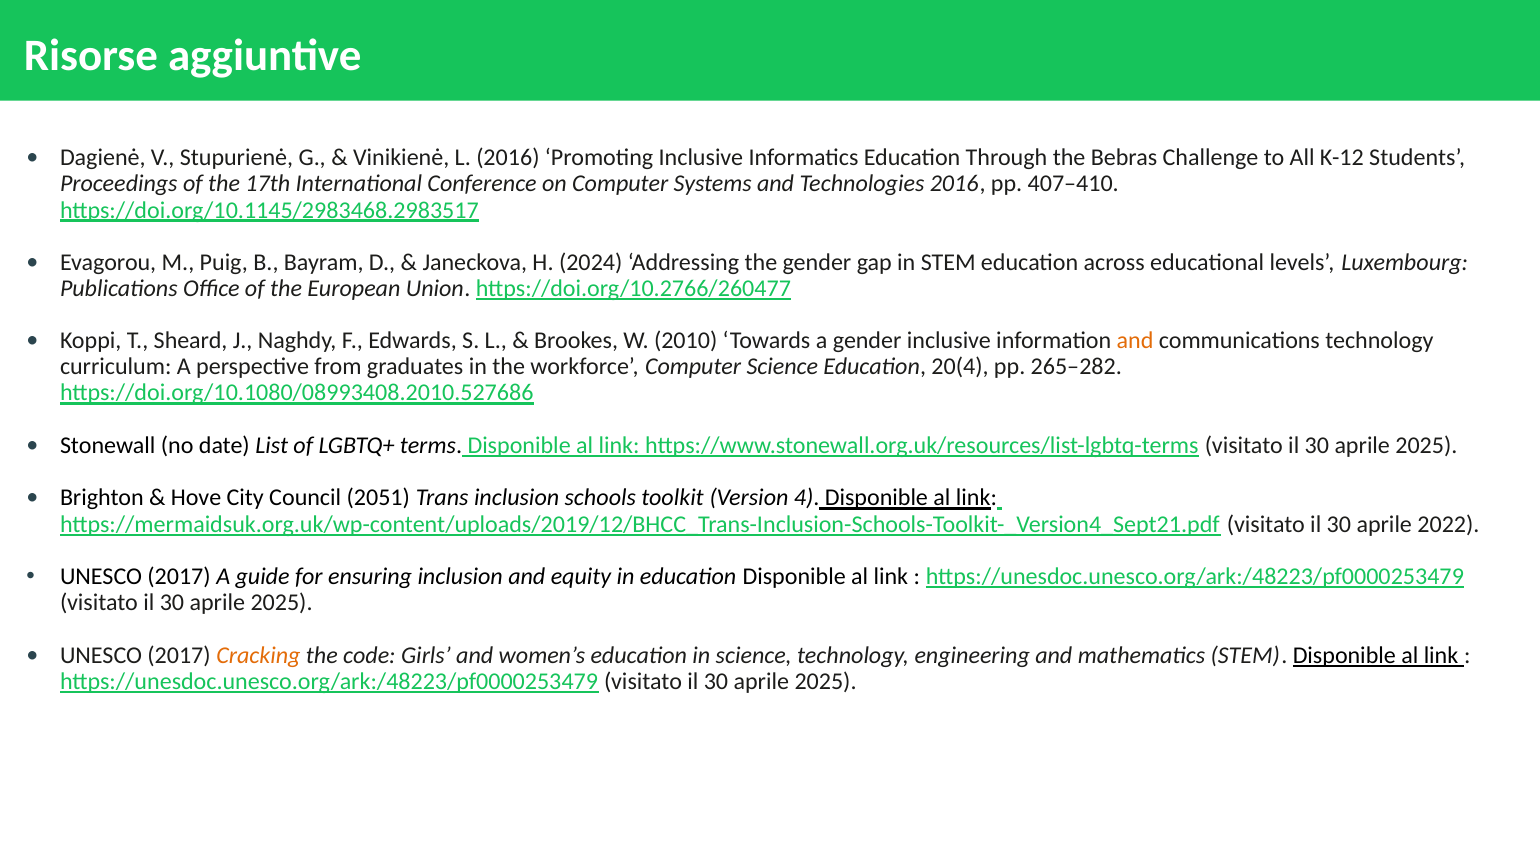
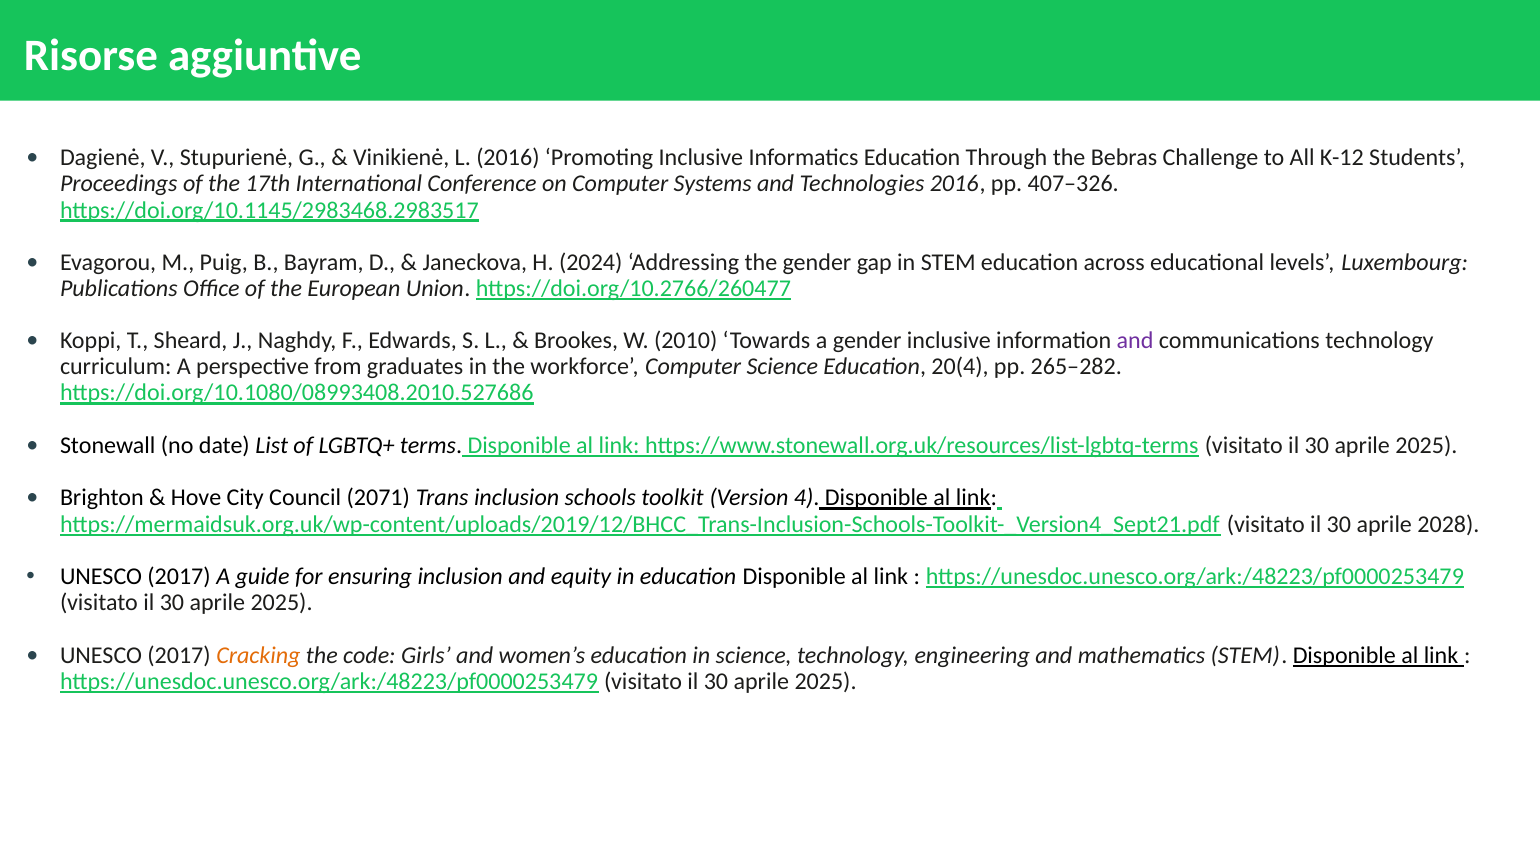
407–410: 407–410 -> 407–326 (1073, 184)
and colour: orange -> purple (1135, 341)
2051: 2051 -> 2071 (378, 498)
2022: 2022 -> 2028 (1448, 525)
